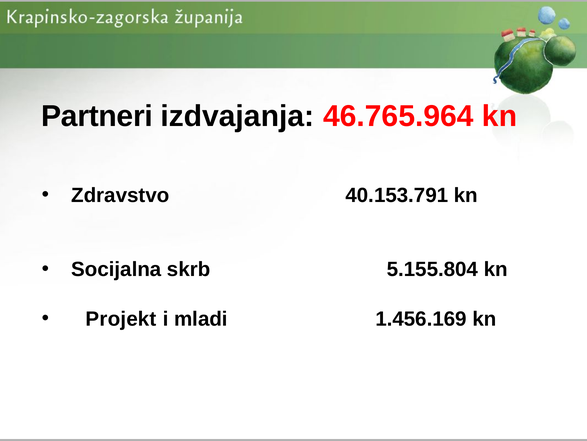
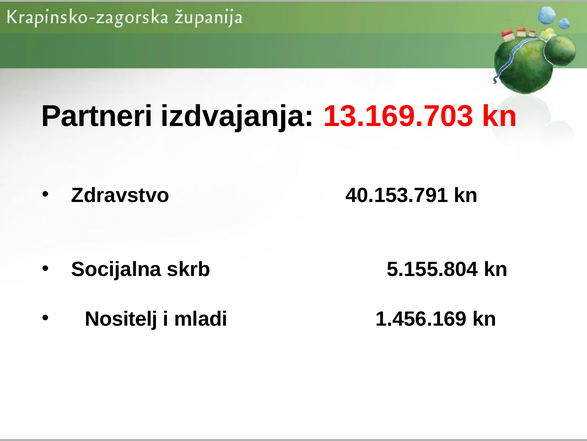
46.765.964: 46.765.964 -> 13.169.703 (398, 116)
Projekt: Projekt -> Nositelj (121, 319)
